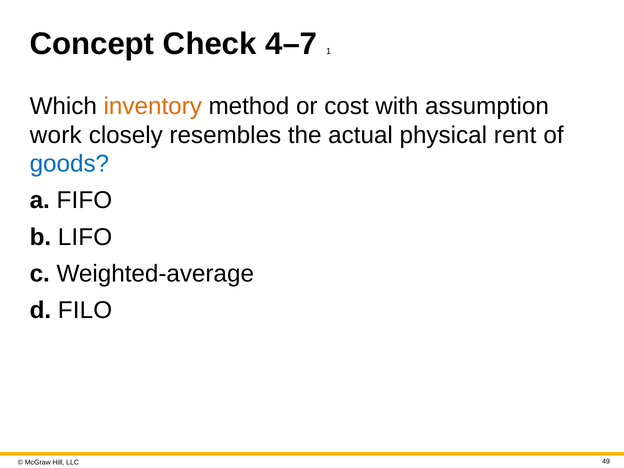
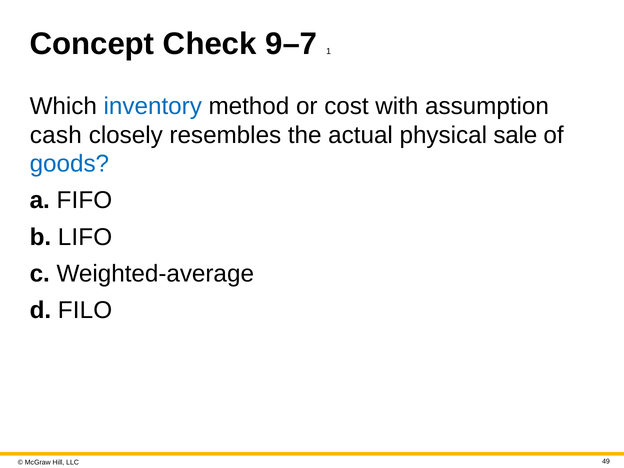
4–7: 4–7 -> 9–7 (291, 44)
inventory colour: orange -> blue (153, 106)
work: work -> cash (56, 135)
rent: rent -> sale (515, 135)
